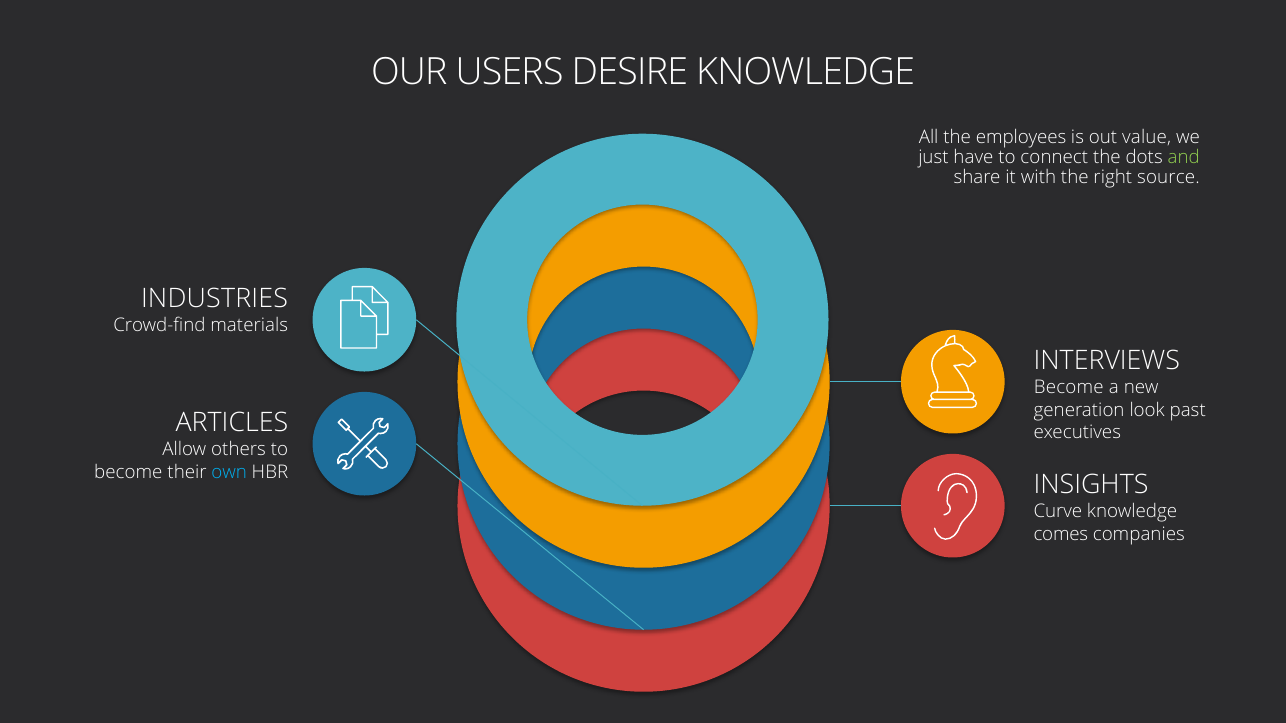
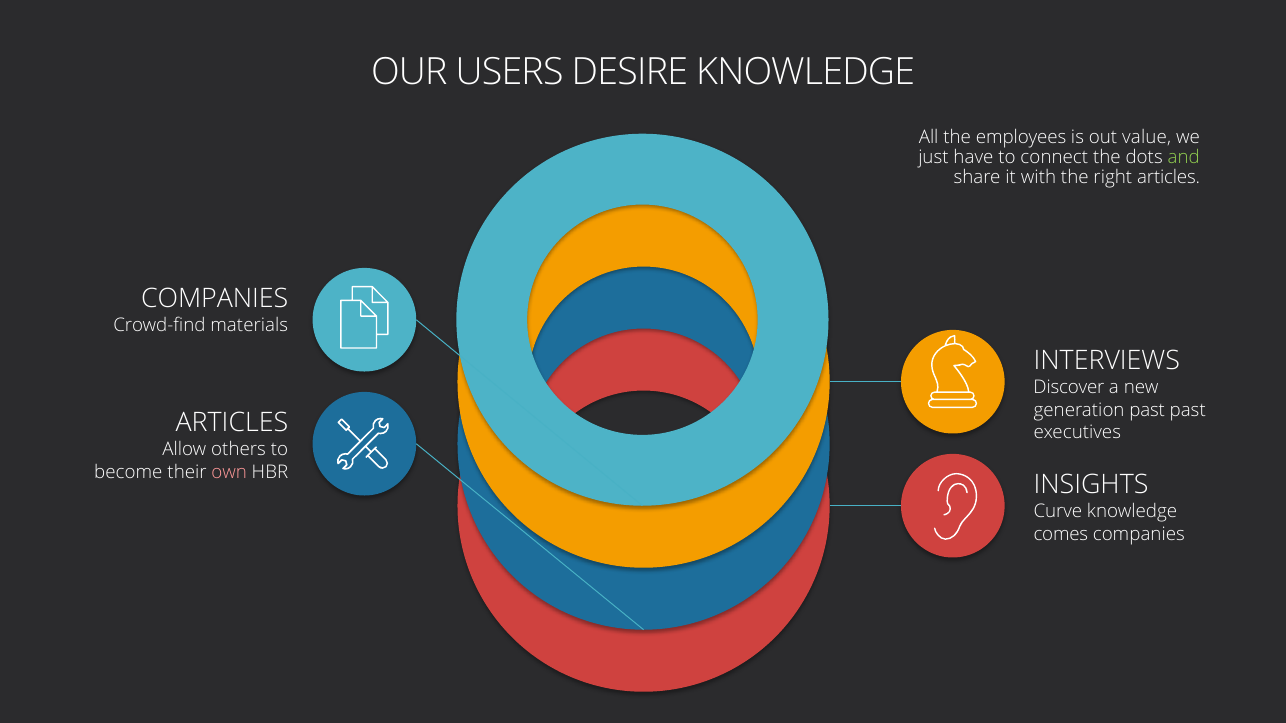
right source: source -> articles (1169, 177)
INDUSTRIES: INDUSTRIES -> COMPANIES (215, 299)
Become: Become -> Discover (1069, 388)
generation look: look -> past (1147, 410)
own colour: light blue -> pink (229, 472)
